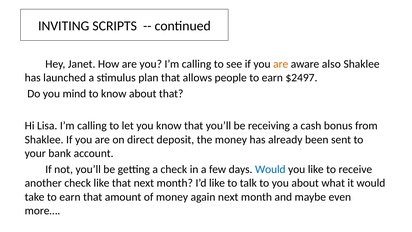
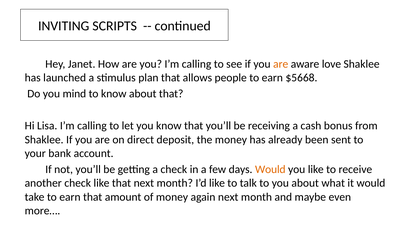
also: also -> love (331, 64)
$2497: $2497 -> $5668 (301, 78)
Would colour: blue -> orange (270, 169)
